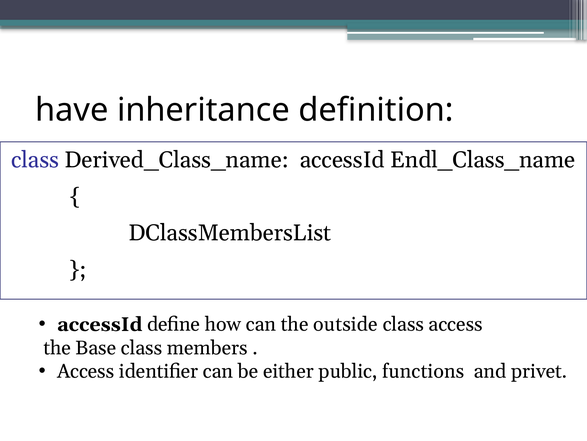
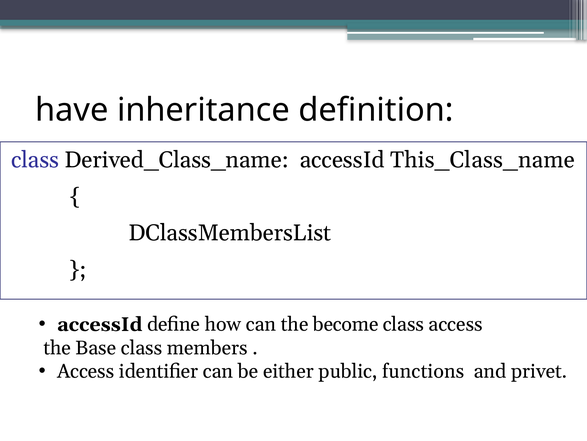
Endl_Class_name: Endl_Class_name -> This_Class_name (482, 160)
outside: outside -> become (346, 324)
